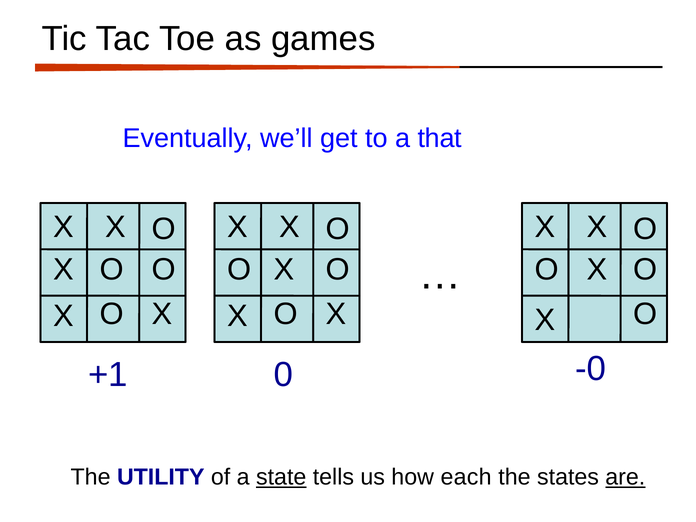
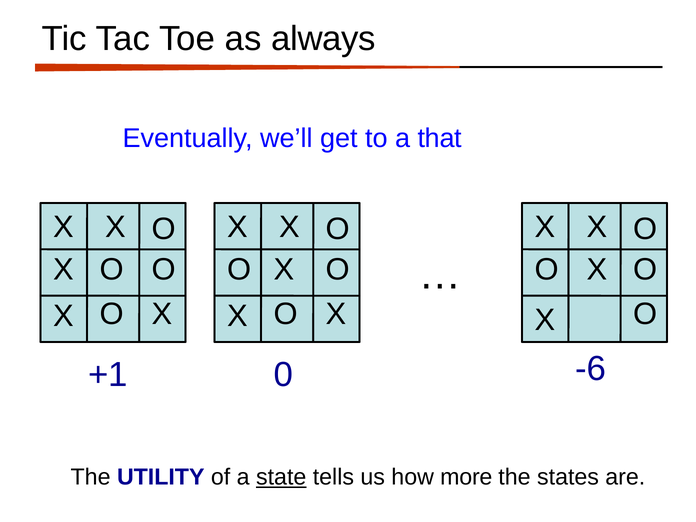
games: games -> always (323, 39)
-0: -0 -> -6 (591, 369)
each: each -> more (466, 477)
are underline: present -> none (625, 477)
